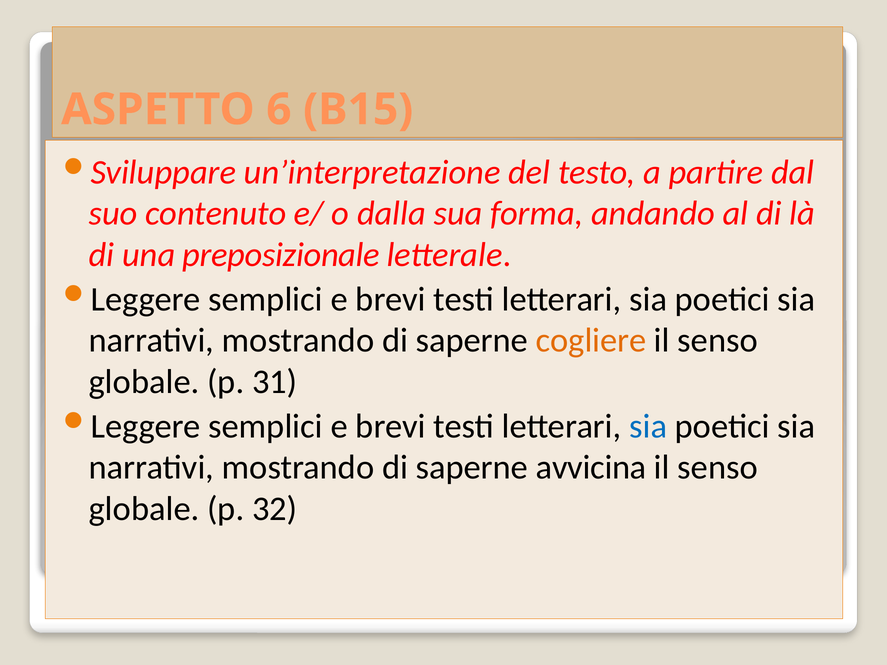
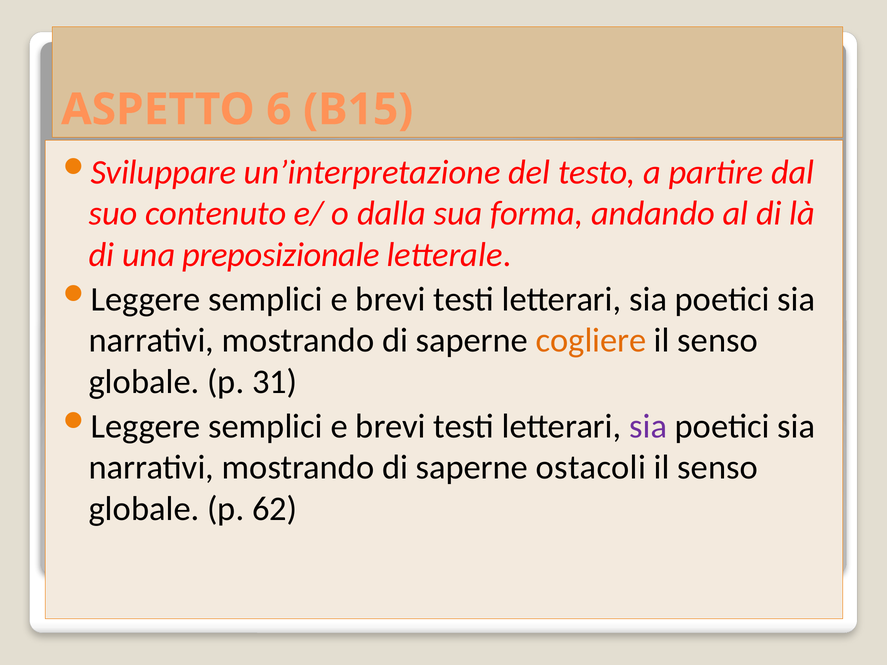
sia colour: blue -> purple (648, 426)
avvicina: avvicina -> ostacoli (591, 468)
32: 32 -> 62 (275, 509)
